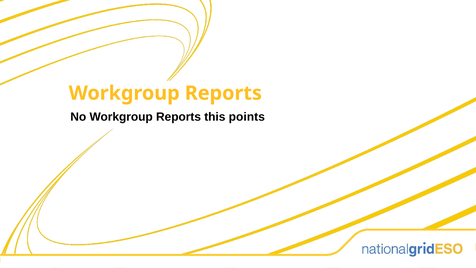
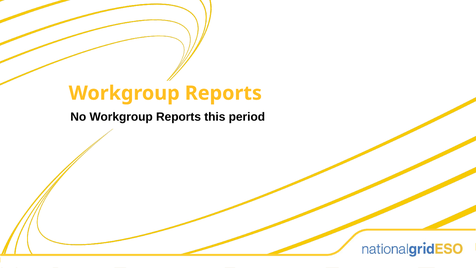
points: points -> period (247, 117)
